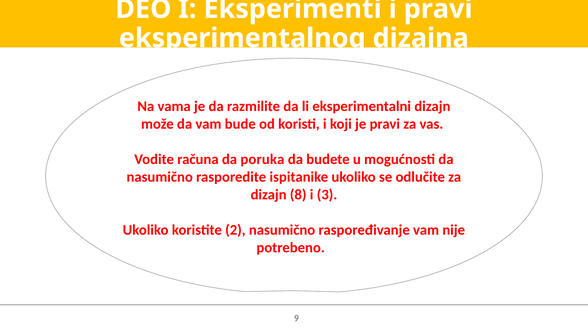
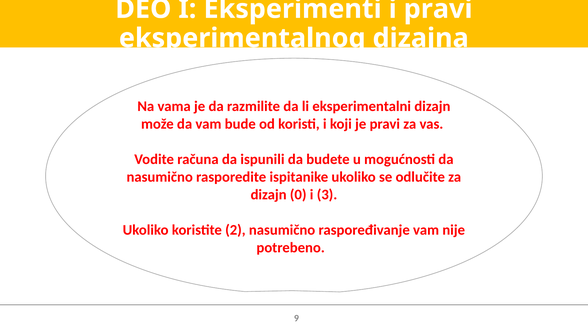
poruka: poruka -> ispunili (262, 159)
8: 8 -> 0 (298, 195)
